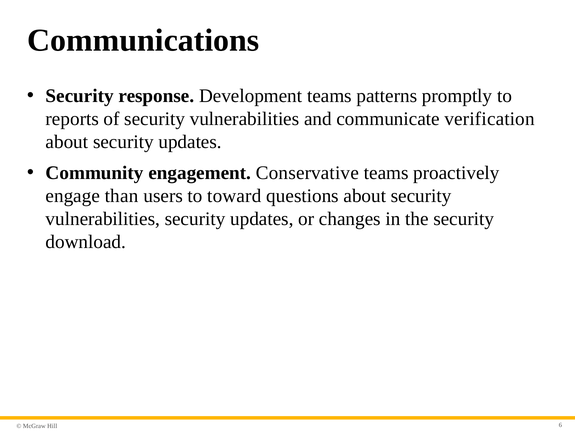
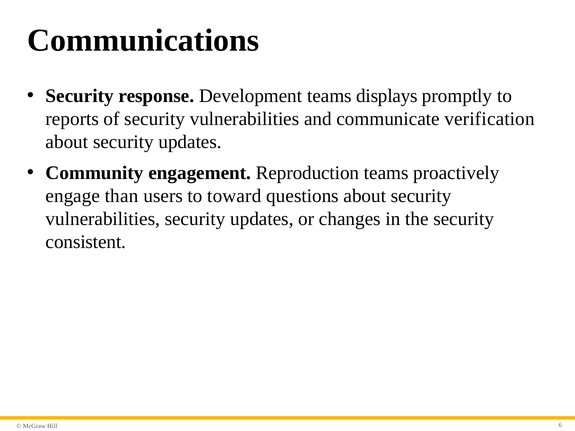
patterns: patterns -> displays (387, 96)
Conservative: Conservative -> Reproduction (308, 173)
download: download -> consistent (86, 242)
